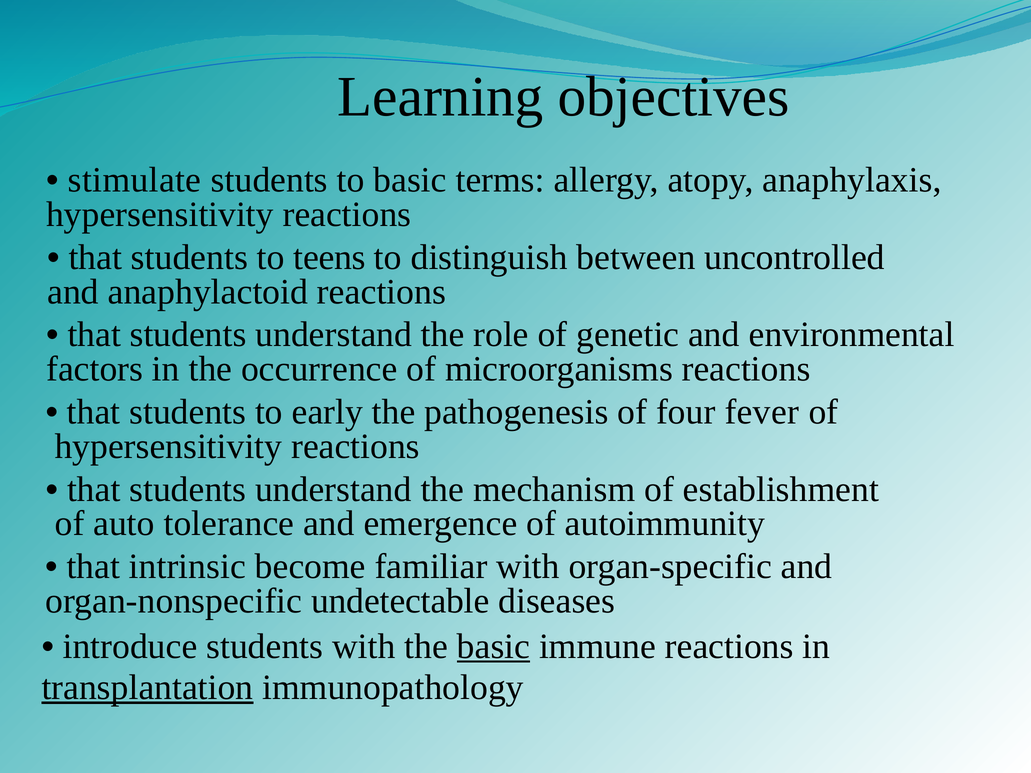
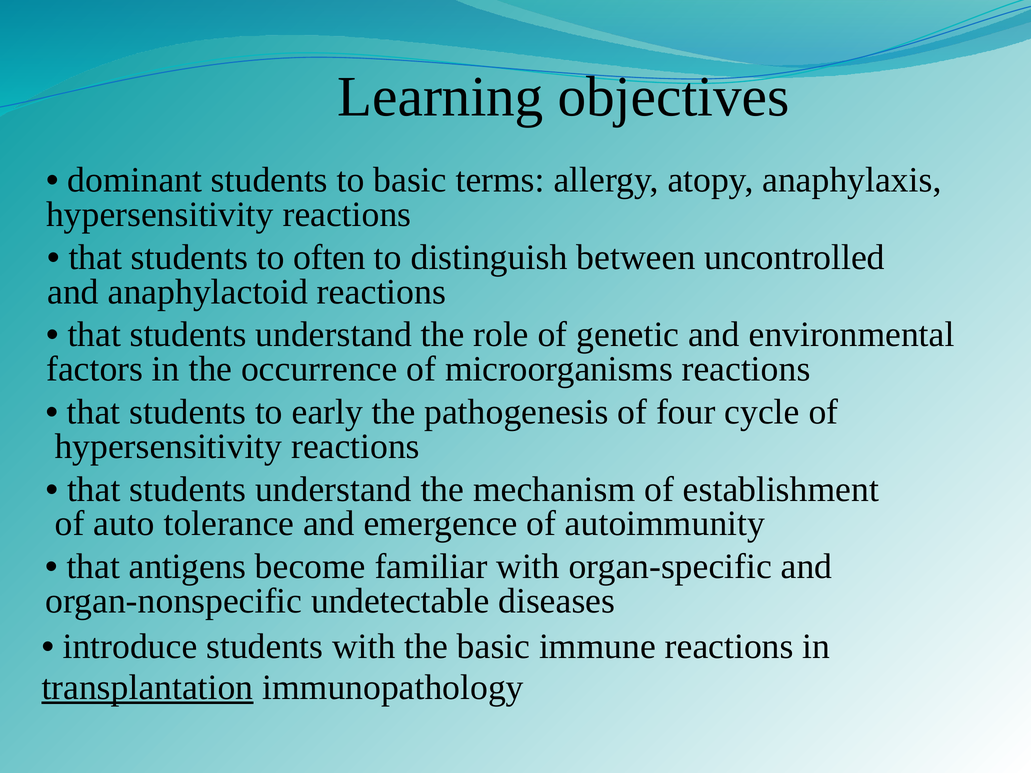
stimulate: stimulate -> dominant (135, 180)
teens: teens -> often (329, 257)
fever: fever -> cycle (762, 412)
intrinsic: intrinsic -> antigens (187, 567)
basic underline: present -> none (493, 647)
